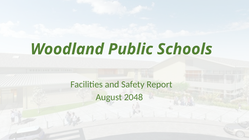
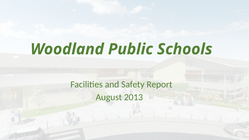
2048: 2048 -> 2013 (133, 97)
